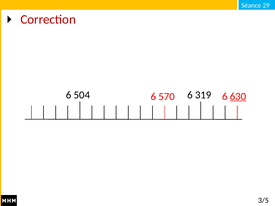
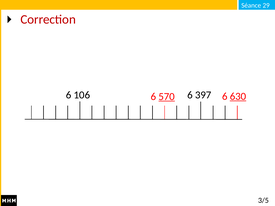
504: 504 -> 106 (82, 95)
319: 319 -> 397 (203, 95)
570 underline: none -> present (167, 97)
